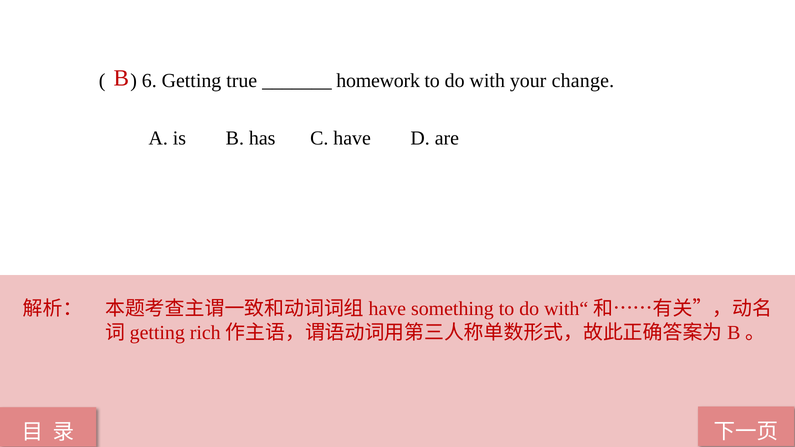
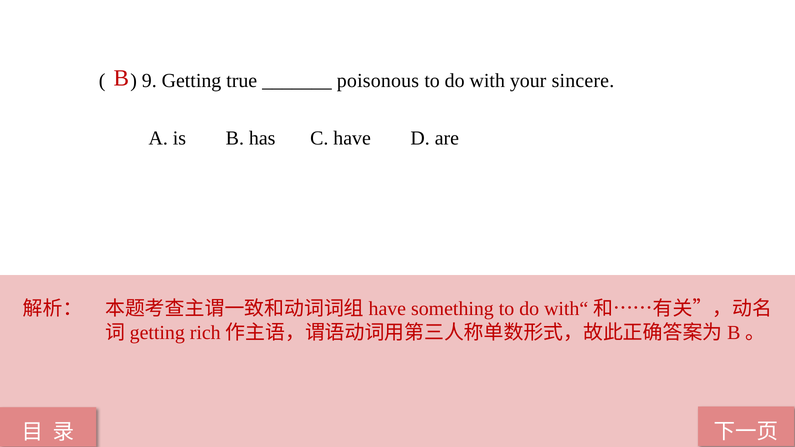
6: 6 -> 9 (149, 81)
homework: homework -> poisonous (378, 81)
change: change -> sincere (583, 81)
